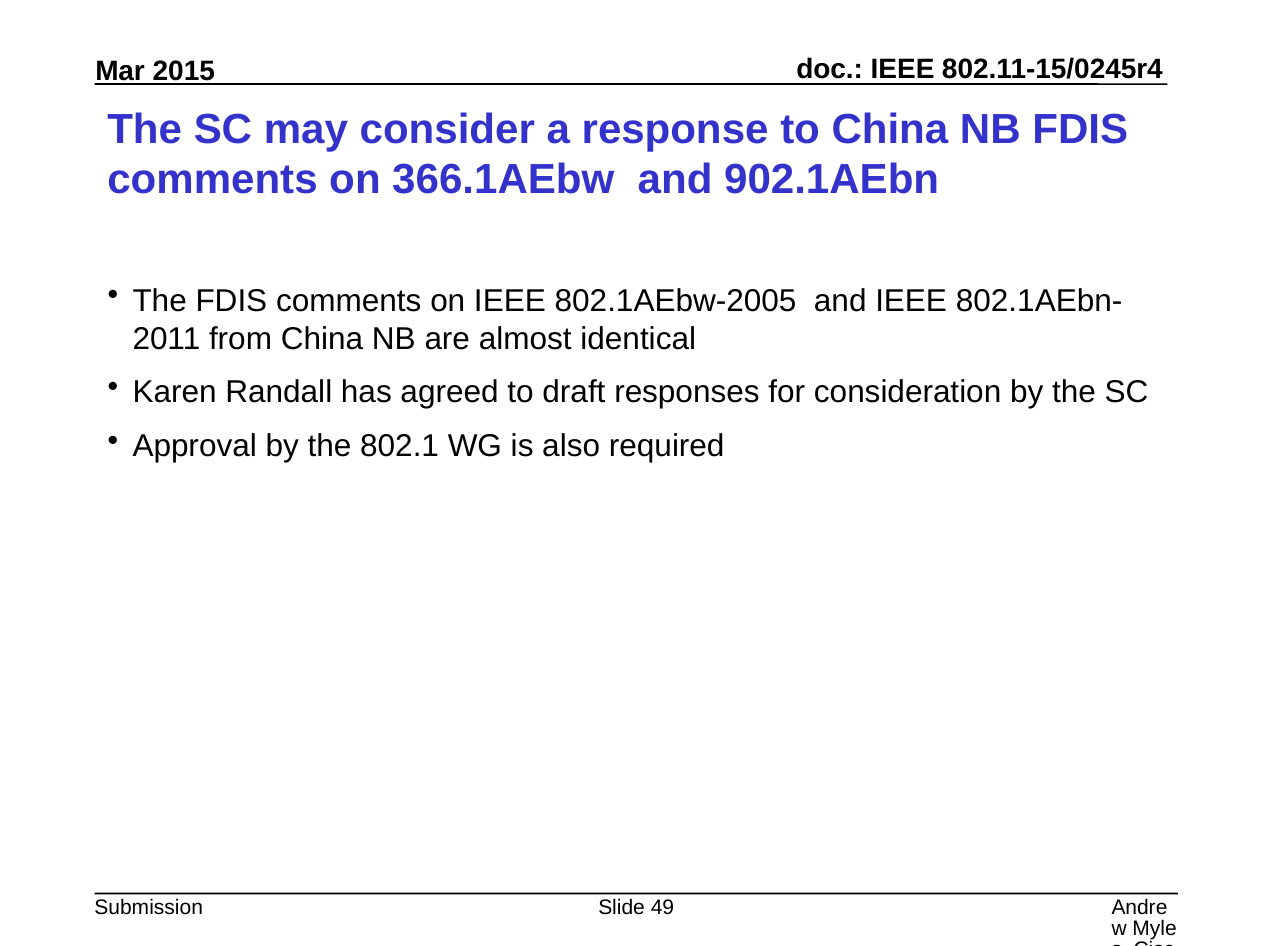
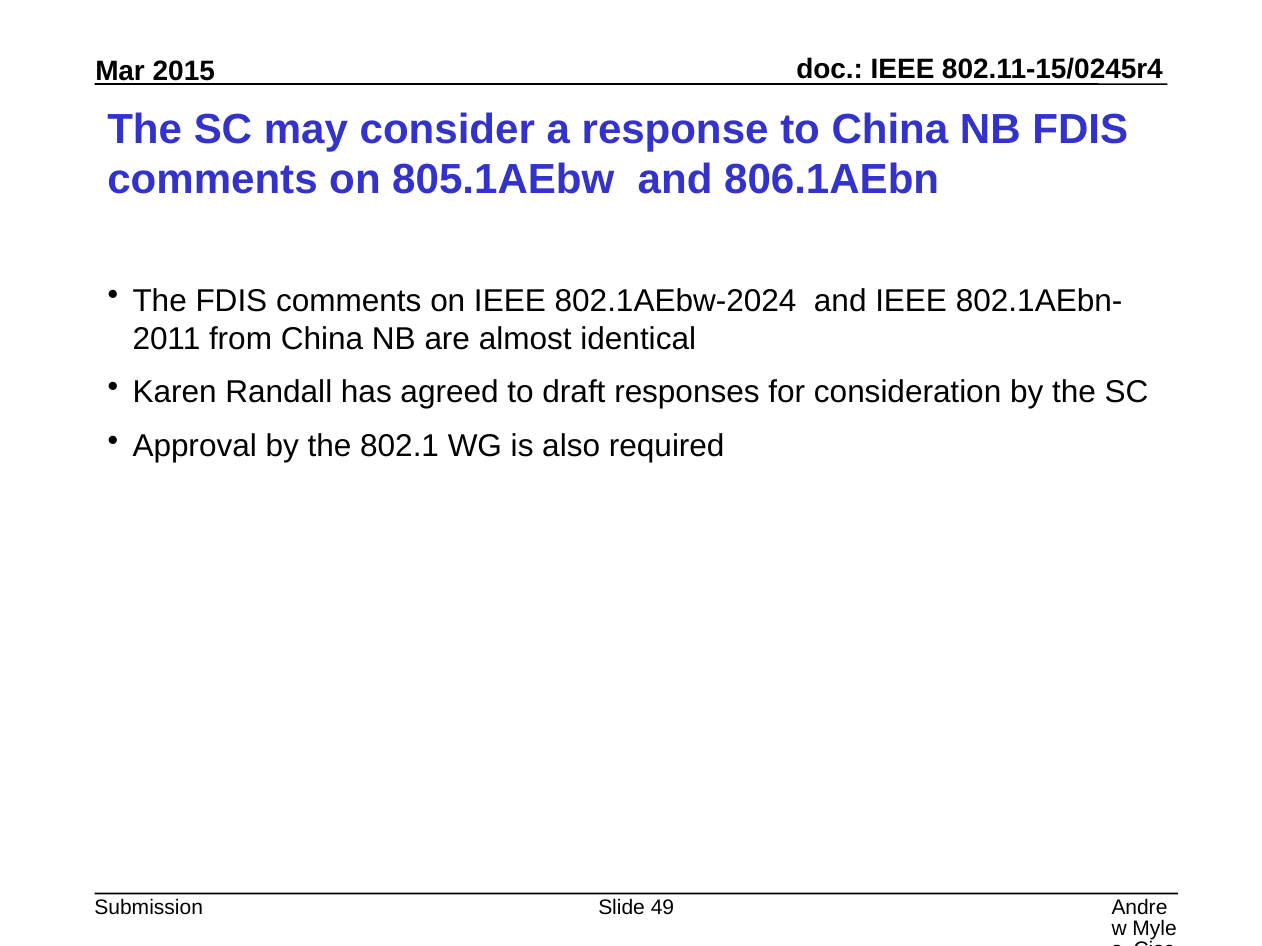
366.1AEbw: 366.1AEbw -> 805.1AEbw (503, 180)
902.1AEbn: 902.1AEbn -> 806.1AEbn (832, 180)
802.1AEbw-2005: 802.1AEbw-2005 -> 802.1AEbw-2024 (676, 301)
